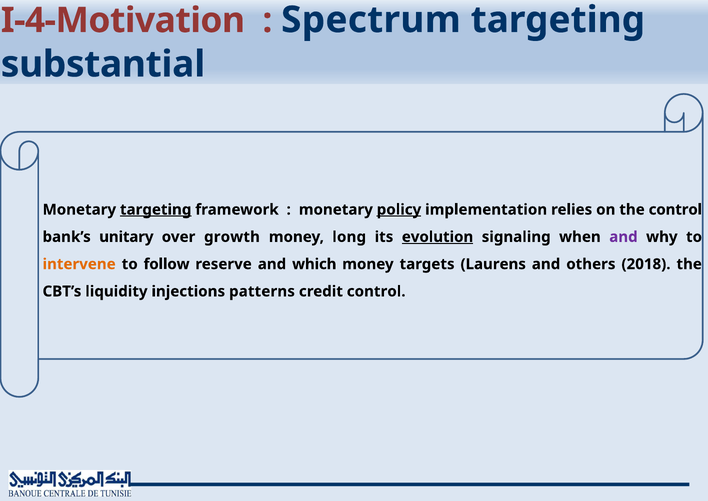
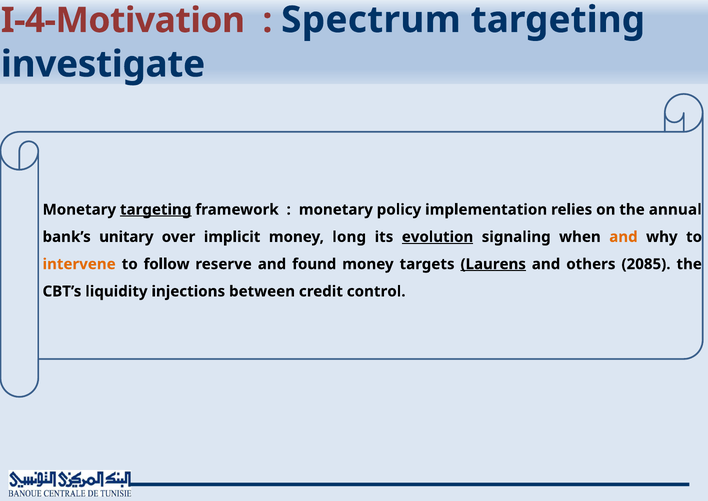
substantial: substantial -> investigate (103, 64)
policy underline: present -> none (399, 210)
the control: control -> annual (675, 210)
growth: growth -> implicit (232, 237)
and colour: purple -> orange (623, 237)
which: which -> found (314, 264)
Laurens underline: none -> present (493, 264)
2018: 2018 -> 2085 (646, 264)
patterns: patterns -> between (262, 291)
